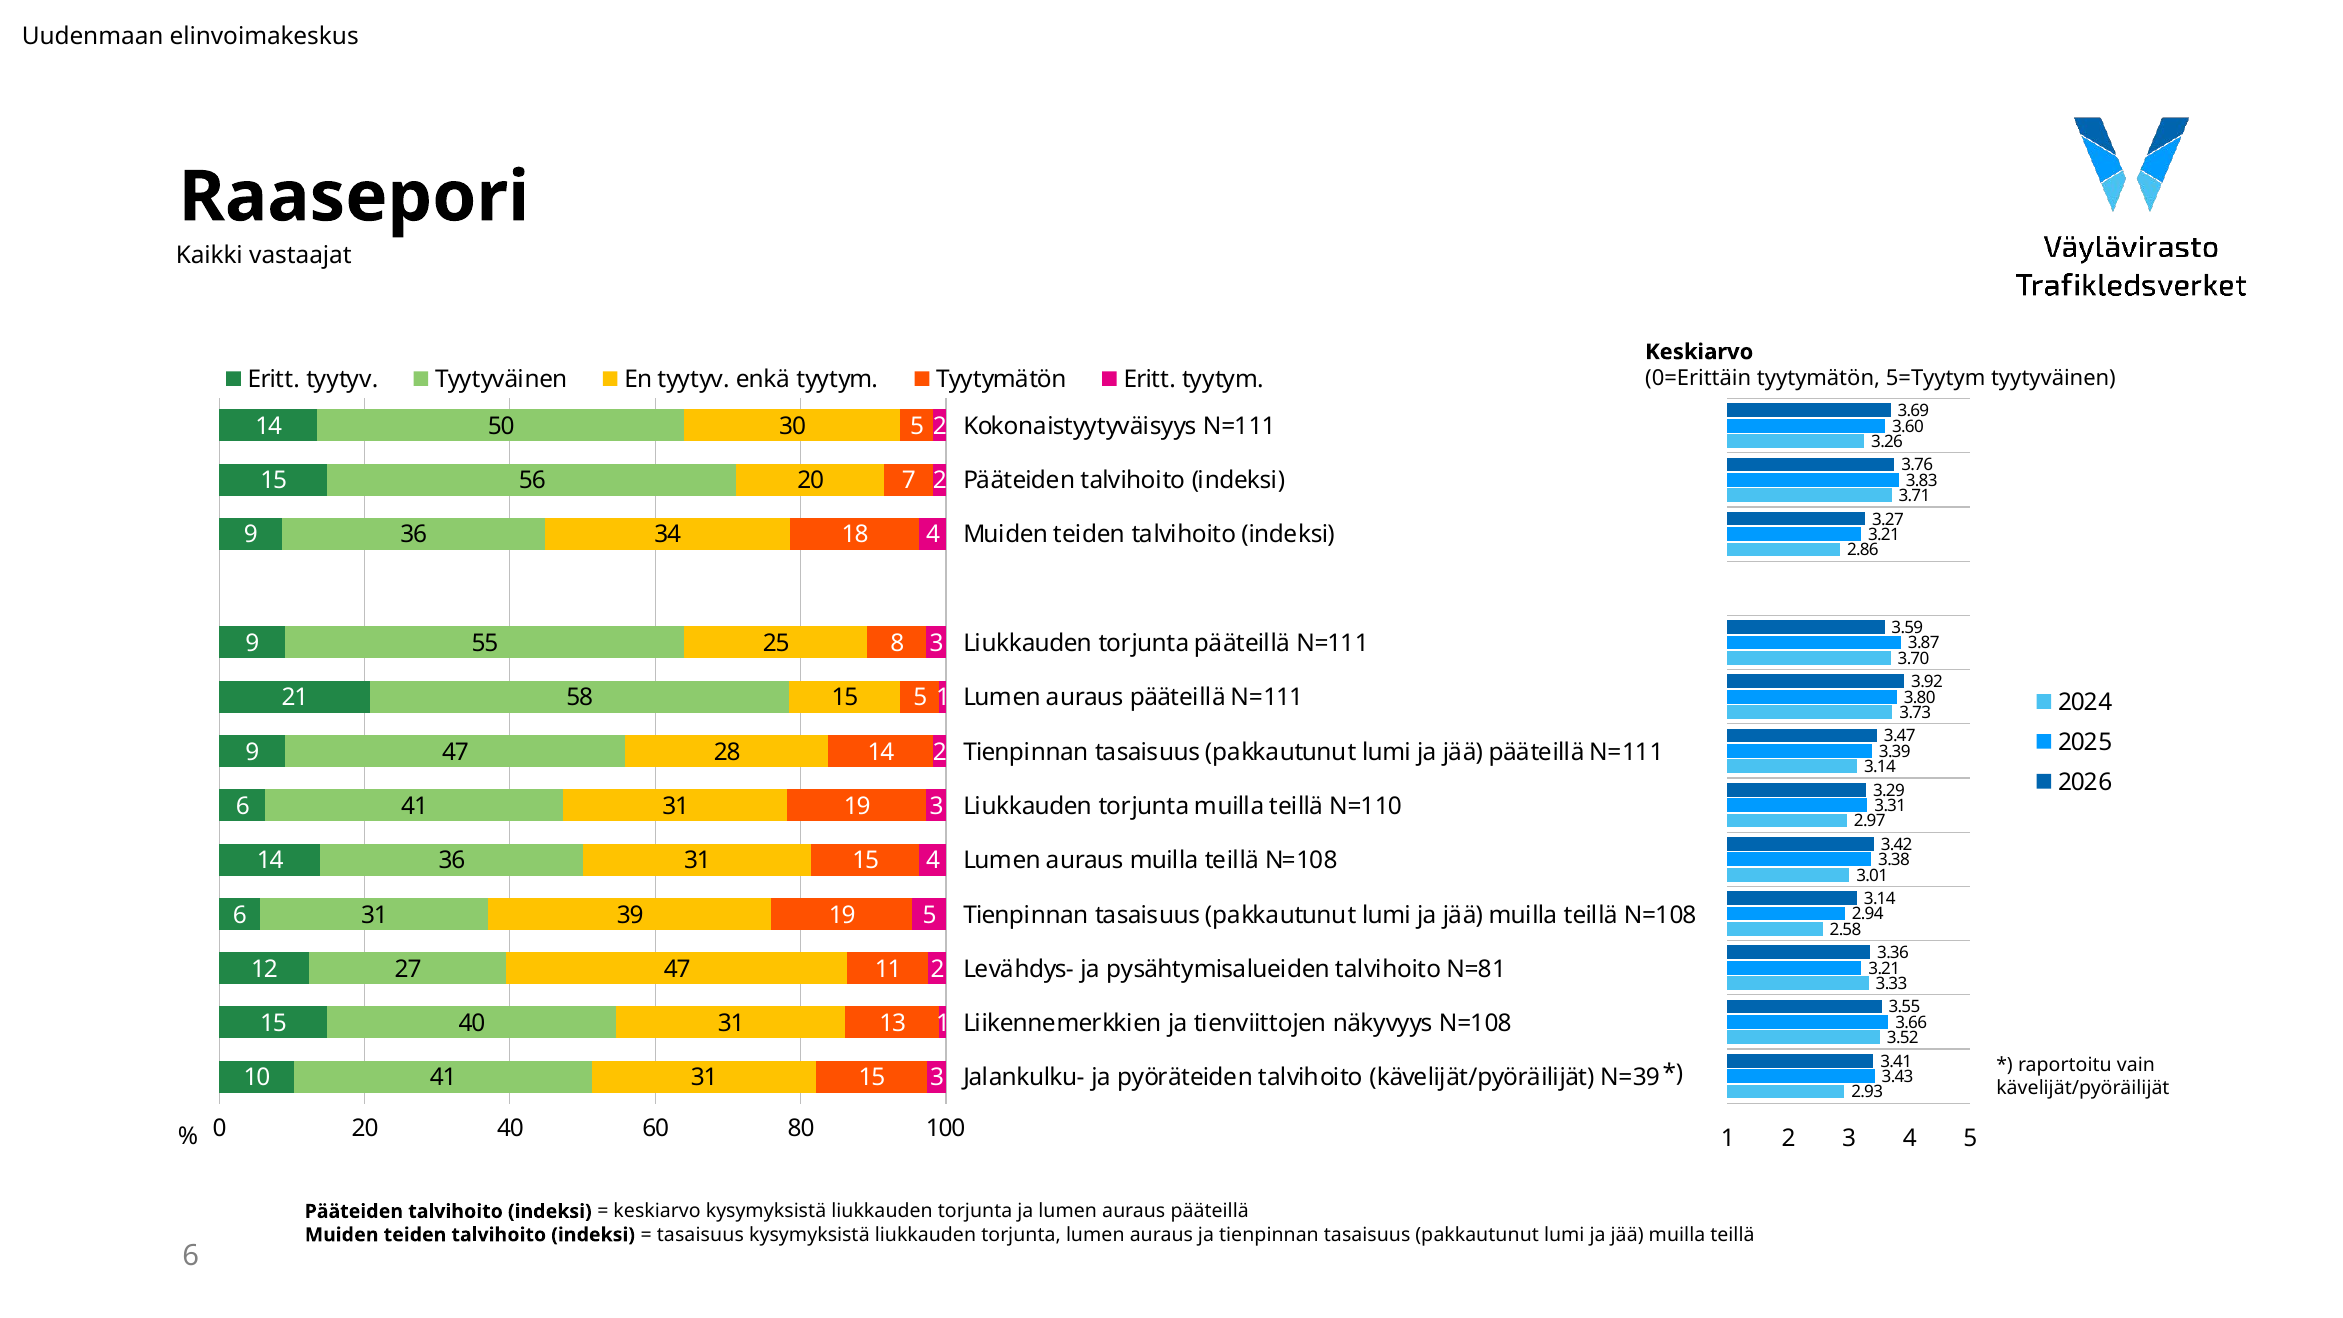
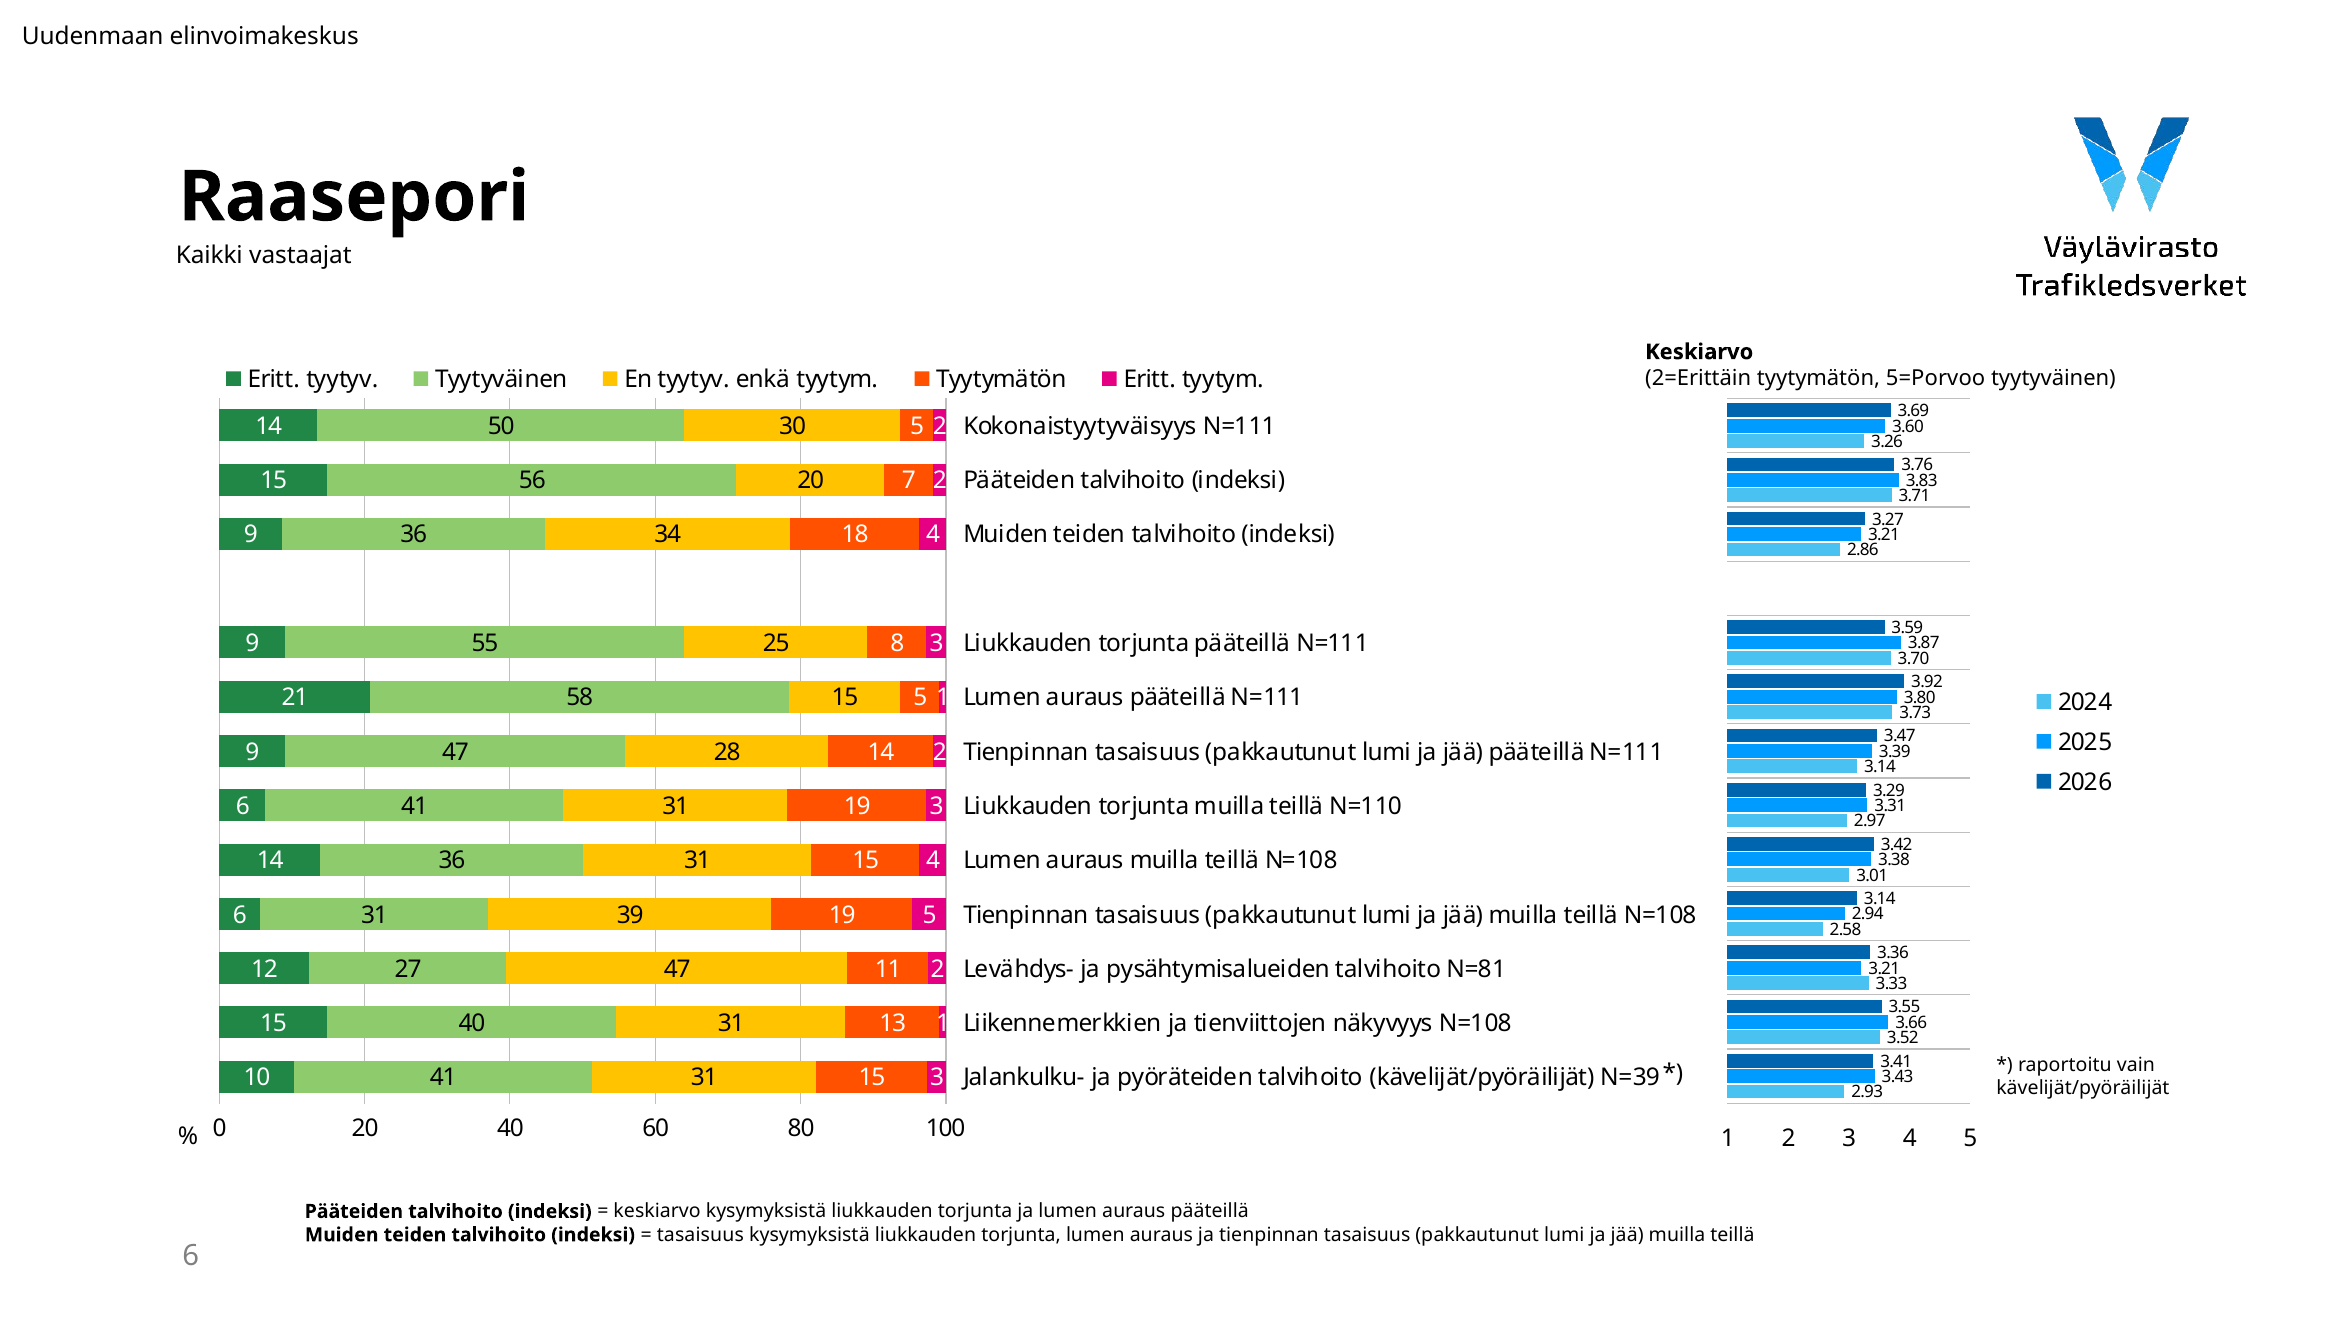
0=Erittäin: 0=Erittäin -> 2=Erittäin (1698, 378)
5=Tyytym: 5=Tyytym -> 5=Porvoo (1936, 378)
